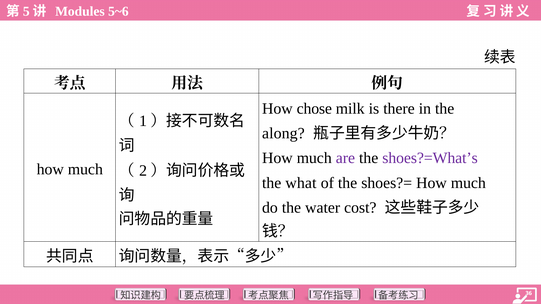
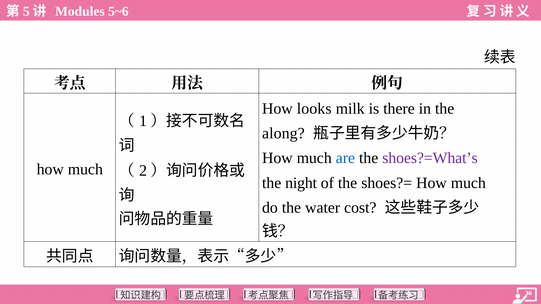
chose: chose -> looks (314, 109)
are colour: purple -> blue (345, 158)
what: what -> night (301, 183)
